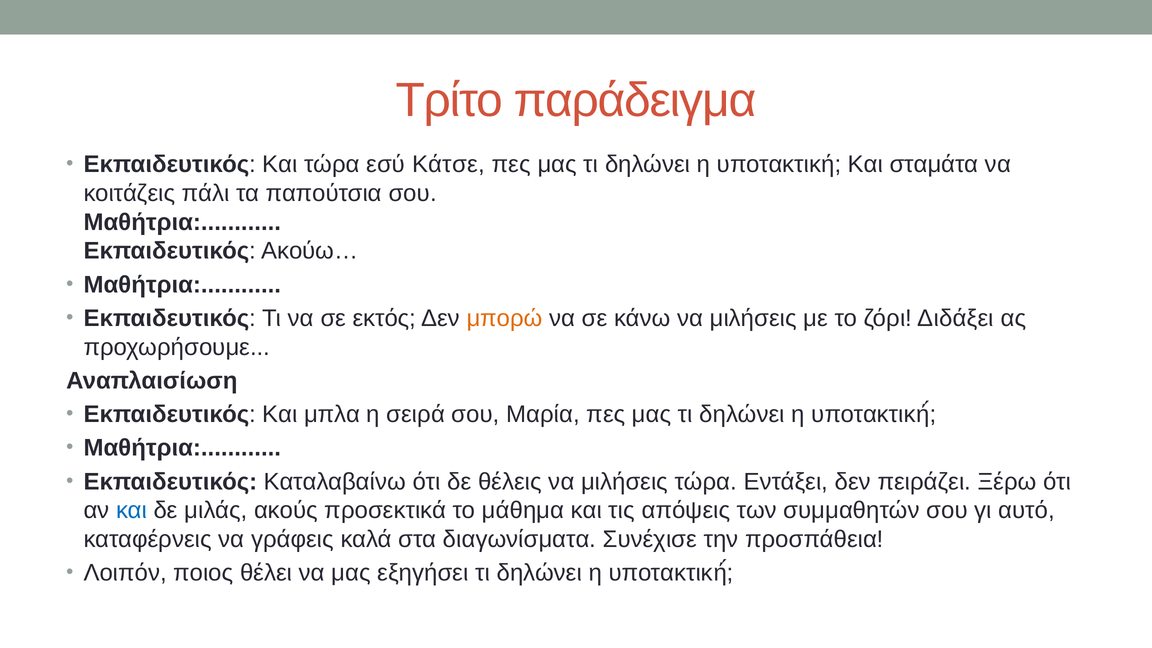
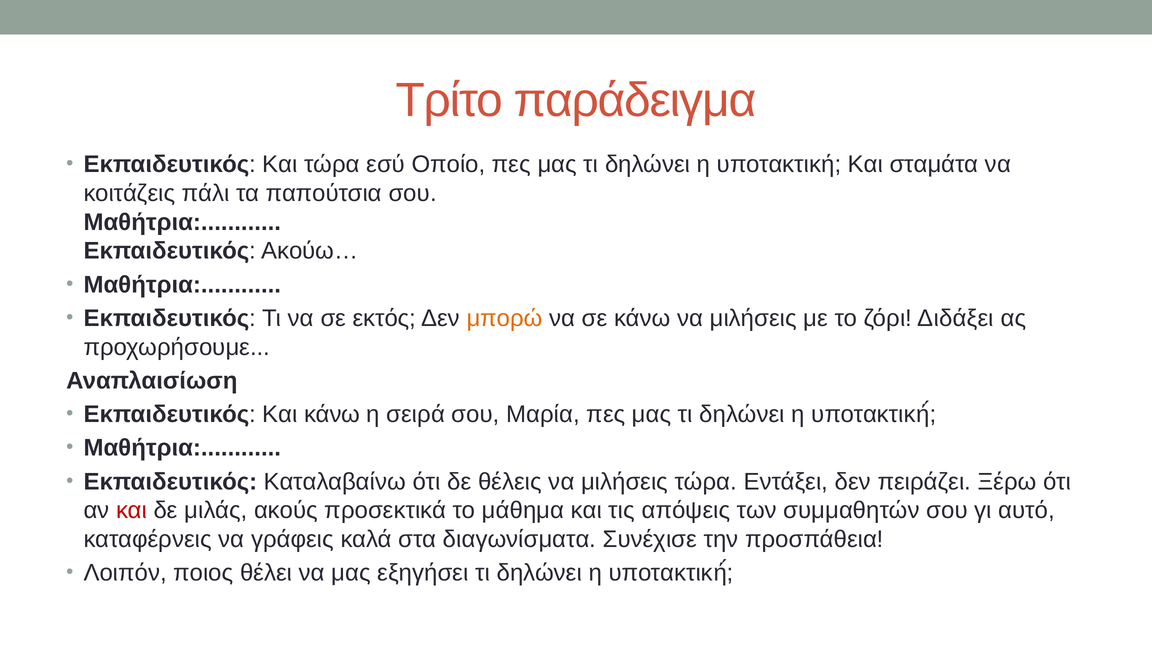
Κάτσε: Κάτσε -> Οποίο (449, 164)
Και μπλα: μπλα -> κάνω (332, 414)
και colour: blue -> red (132, 511)
